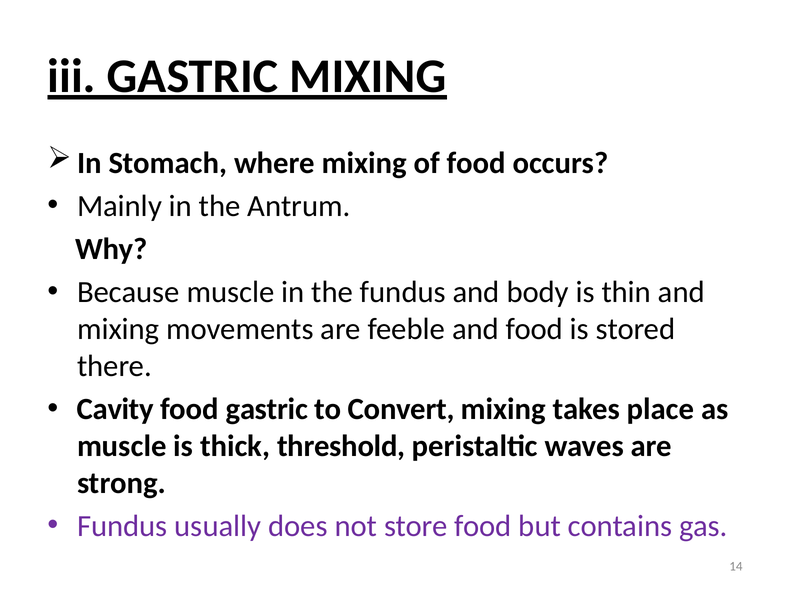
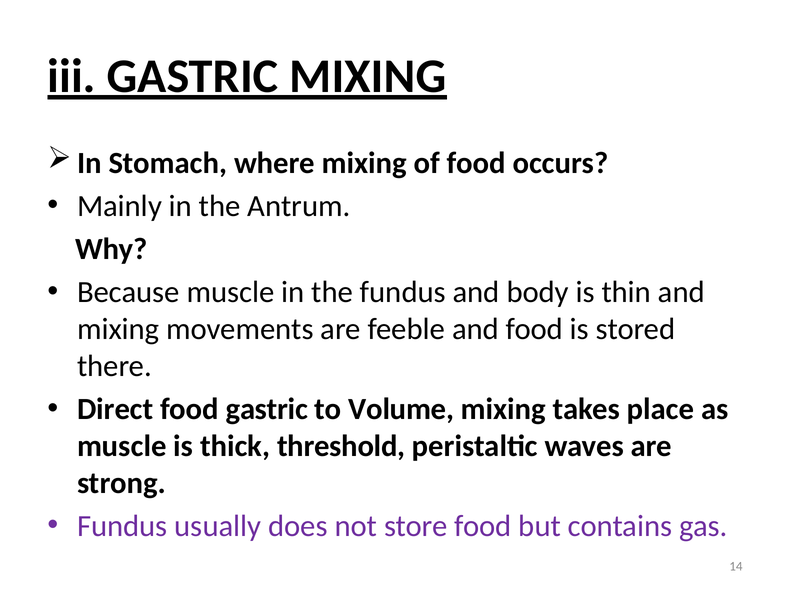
Cavity: Cavity -> Direct (115, 409)
Convert: Convert -> Volume (401, 409)
